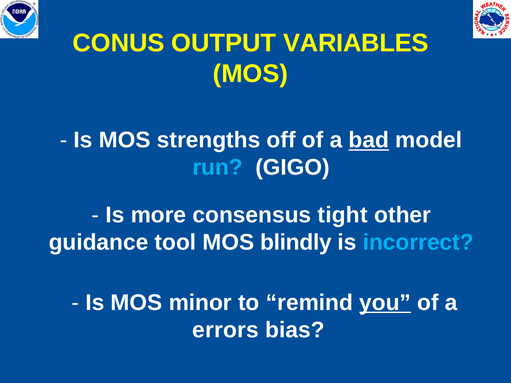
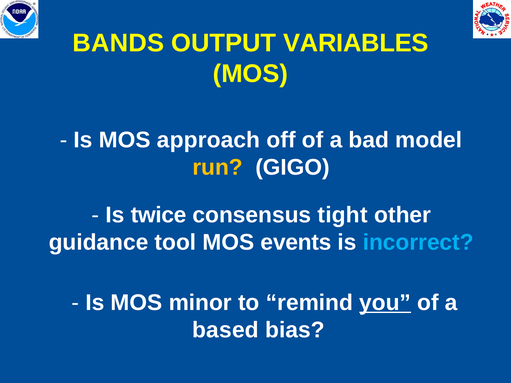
CONUS: CONUS -> BANDS (118, 43)
strengths: strengths -> approach (209, 140)
bad underline: present -> none (369, 140)
run colour: light blue -> yellow (218, 167)
more: more -> twice (159, 215)
blindly: blindly -> events (296, 242)
errors: errors -> based (225, 330)
